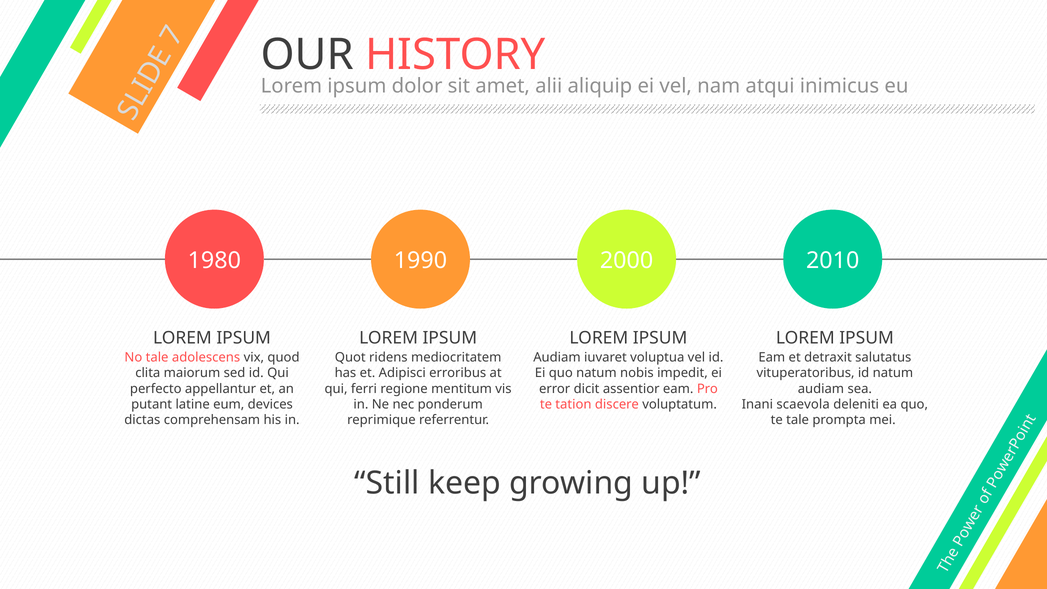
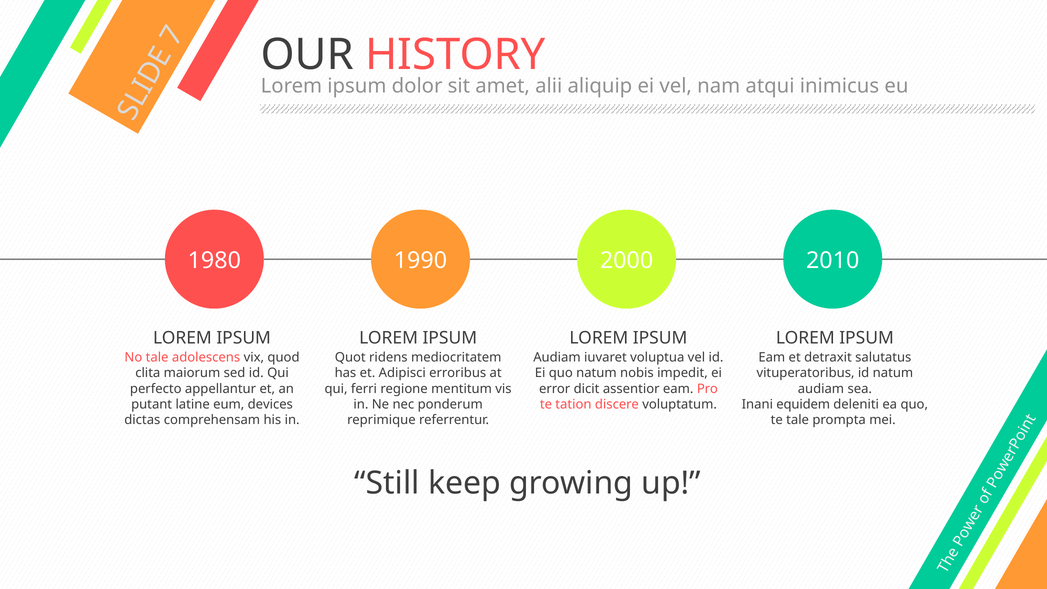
scaevola: scaevola -> equidem (803, 404)
